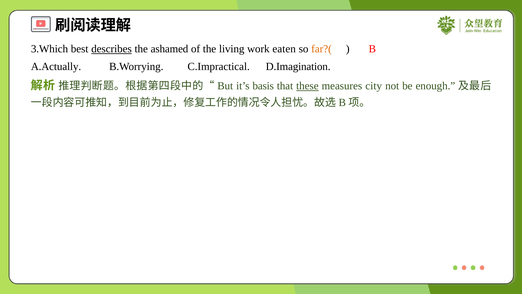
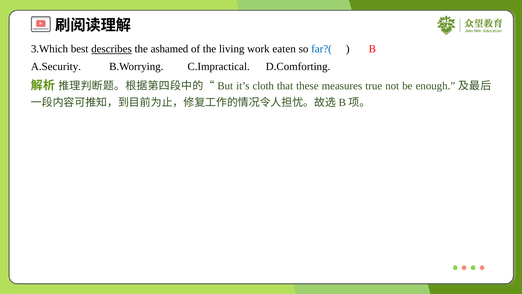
far?( colour: orange -> blue (321, 49)
A.Actually: A.Actually -> A.Security (56, 66)
D.Imagination: D.Imagination -> D.Comforting (298, 66)
basis: basis -> cloth (263, 86)
these underline: present -> none (307, 86)
city: city -> true (374, 86)
